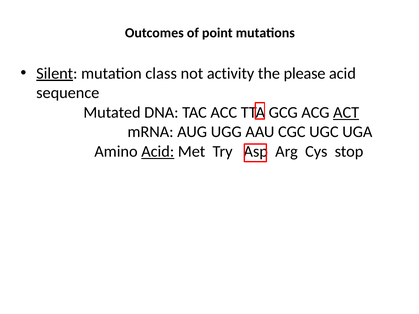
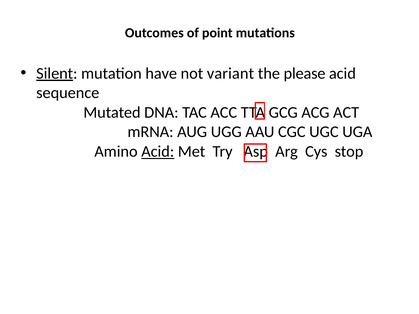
class: class -> have (161, 73)
activity: activity -> variant (230, 73)
ACT underline: present -> none (346, 112)
